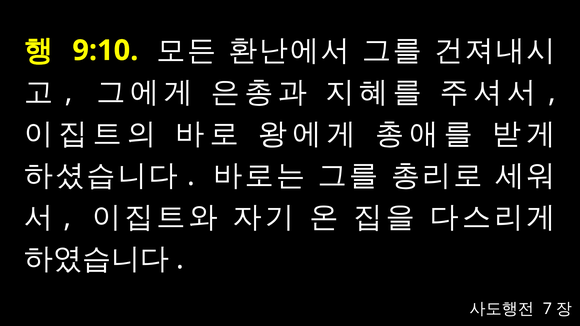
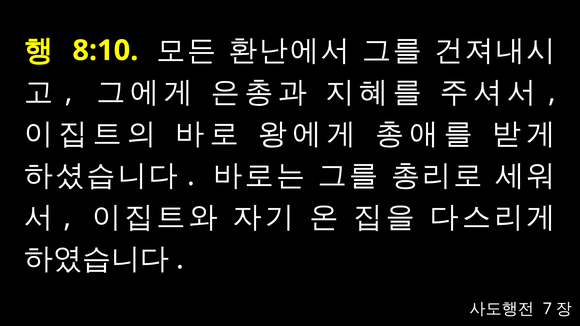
9:10: 9:10 -> 8:10 (105, 51)
